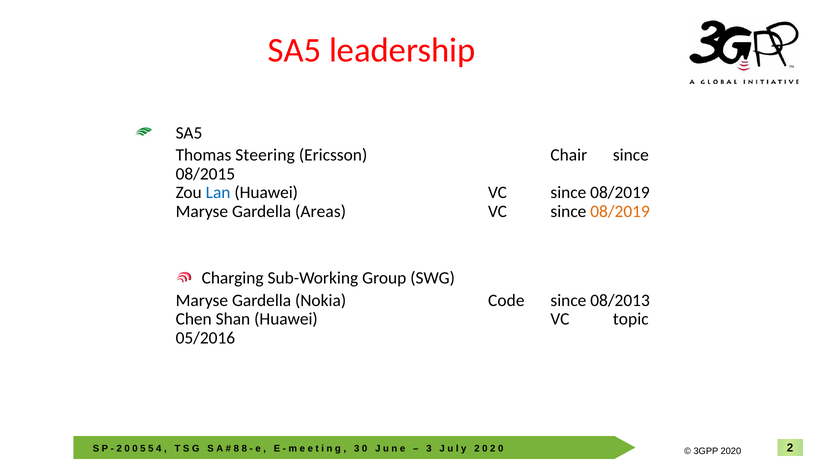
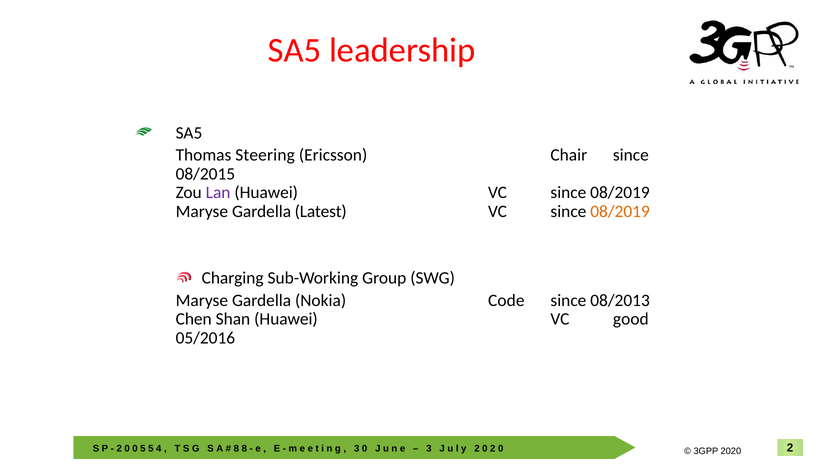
Lan colour: blue -> purple (218, 193)
Areas: Areas -> Latest (321, 211)
topic: topic -> good (631, 319)
